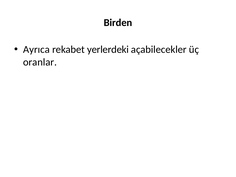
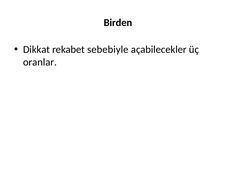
Ayrıca: Ayrıca -> Dikkat (36, 50)
yerlerdeki: yerlerdeki -> sebebiyle (108, 50)
